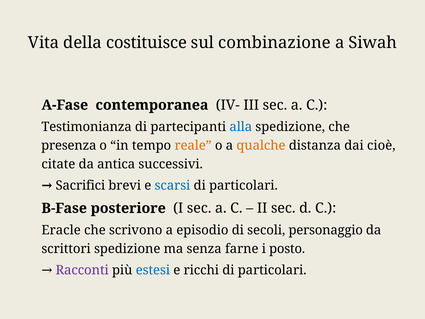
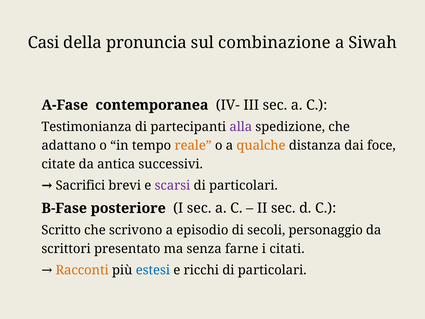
Vita: Vita -> Casi (44, 43)
costituisce: costituisce -> pronuncia (146, 43)
alla colour: blue -> purple (241, 127)
presenza: presenza -> adattano (69, 146)
cioè: cioè -> foce (381, 146)
scarsi colour: blue -> purple (172, 185)
Eracle: Eracle -> Scritto (61, 230)
scrittori spedizione: spedizione -> presentato (127, 249)
posto: posto -> citati (287, 249)
Racconti colour: purple -> orange (82, 270)
